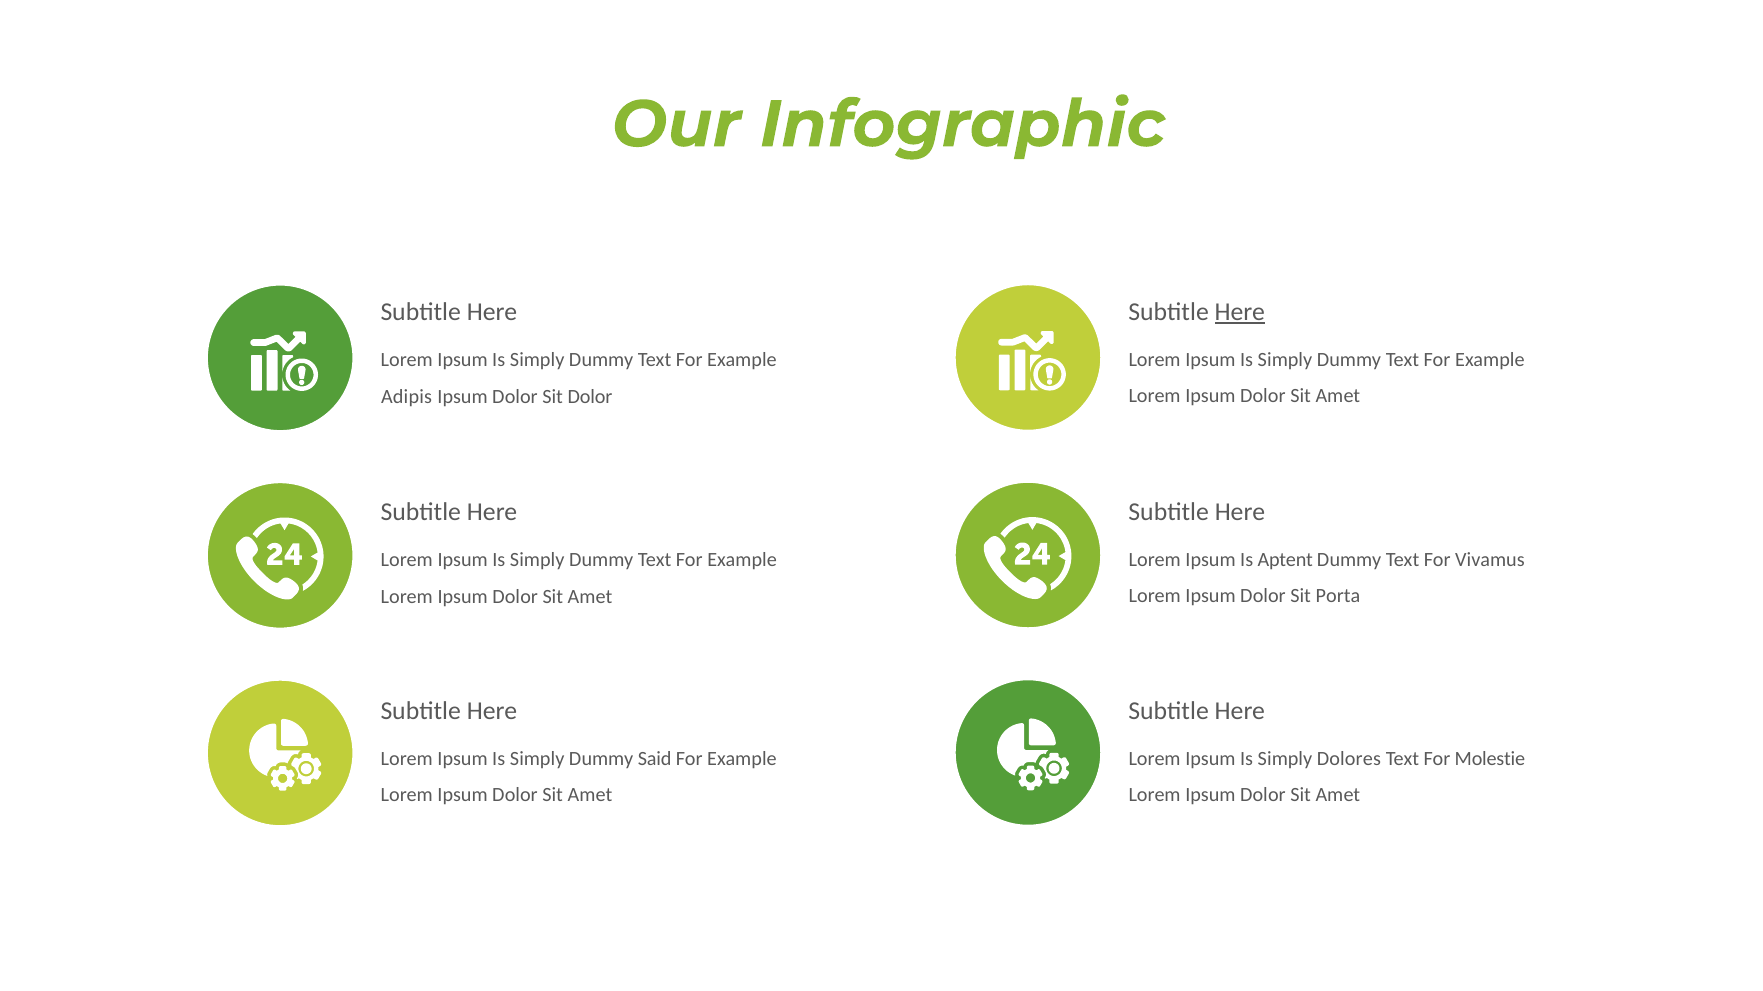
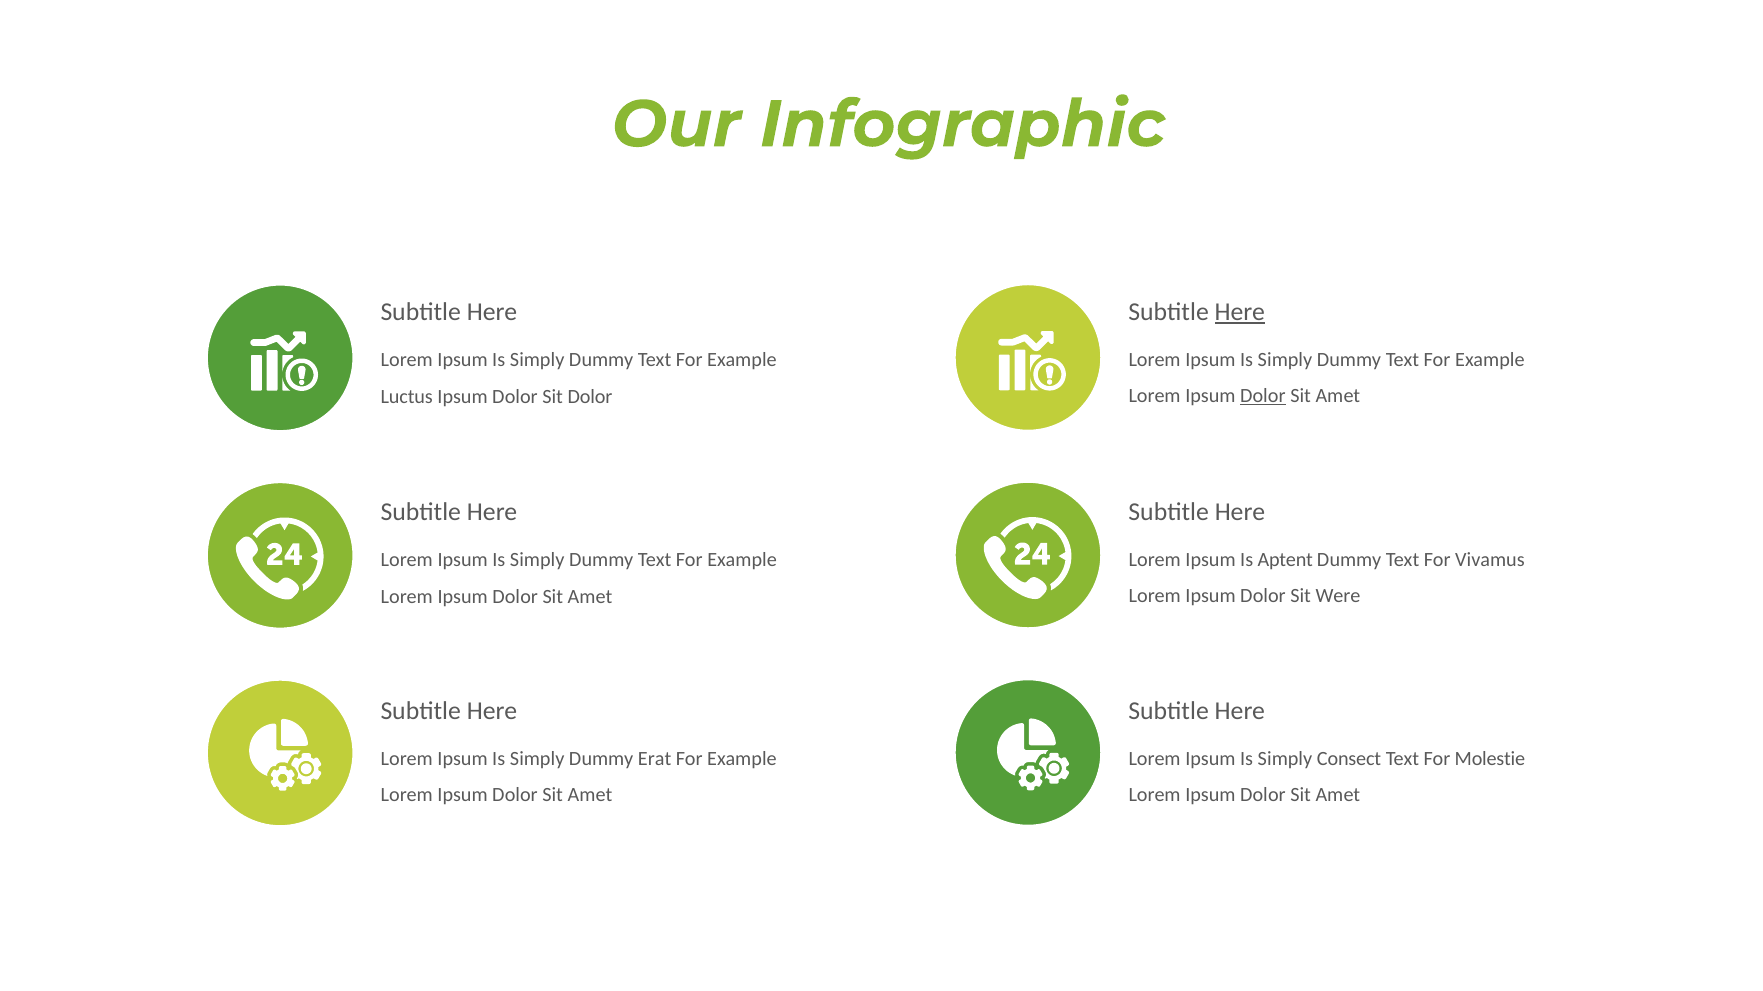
Dolor underline: none -> present (1263, 396)
Adipis: Adipis -> Luctus (407, 397)
Porta: Porta -> Were (1338, 596)
Dolores: Dolores -> Consect (1349, 759)
Said: Said -> Erat (655, 759)
